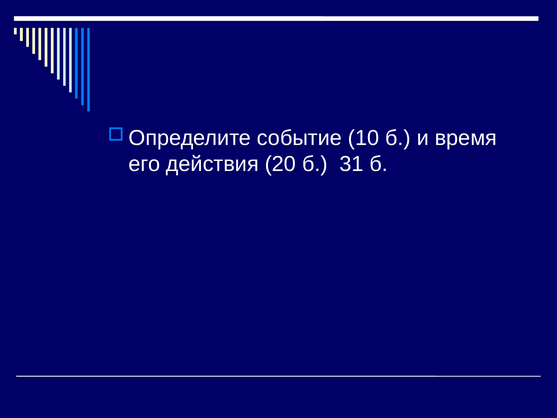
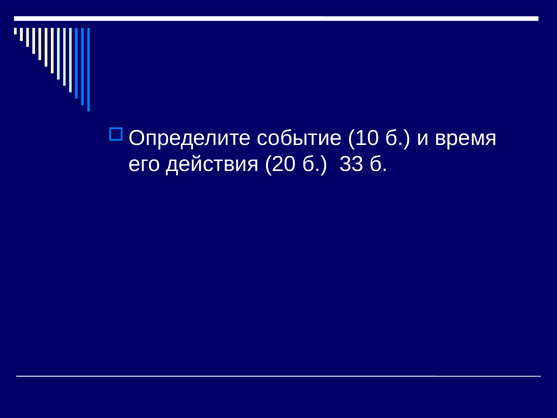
31: 31 -> 33 (352, 164)
